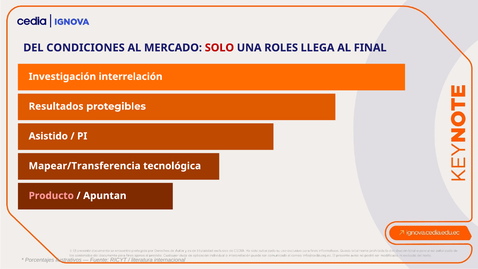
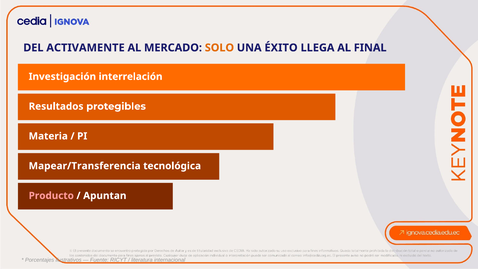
CONDICIONES: CONDICIONES -> ACTIVAMENTE (86, 48)
SOLO colour: red -> orange (219, 48)
ROLES: ROLES -> ÉXITO (281, 48)
Asistido: Asistido -> Materia (48, 136)
